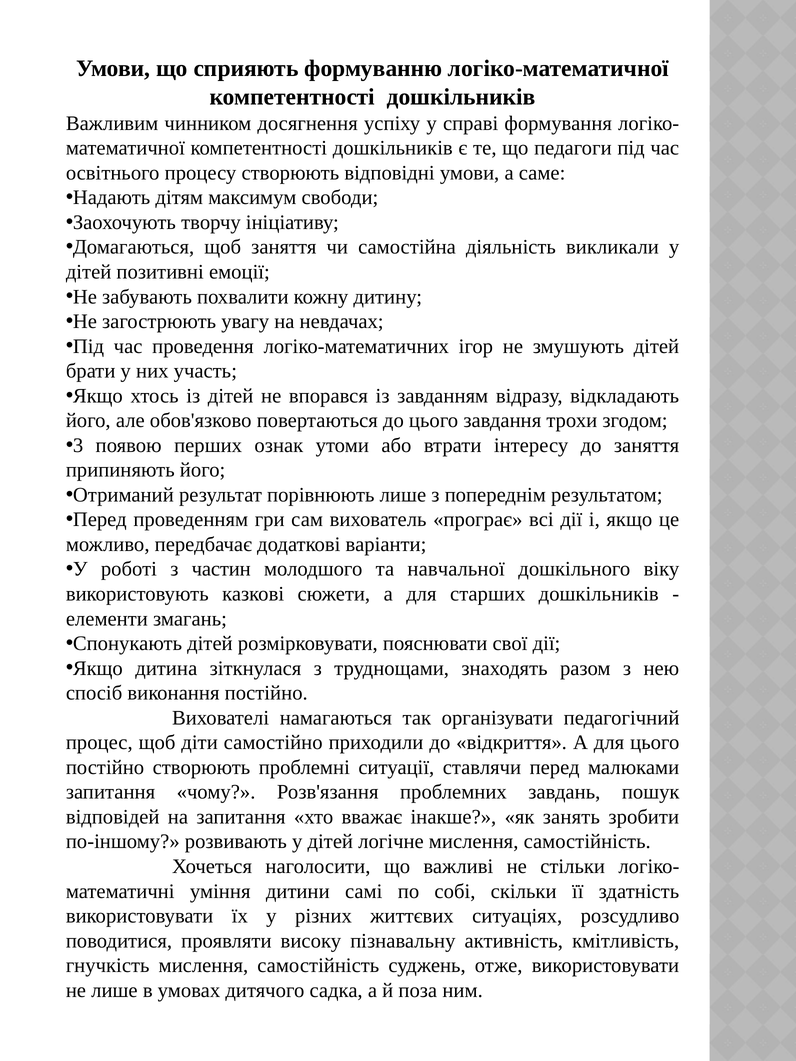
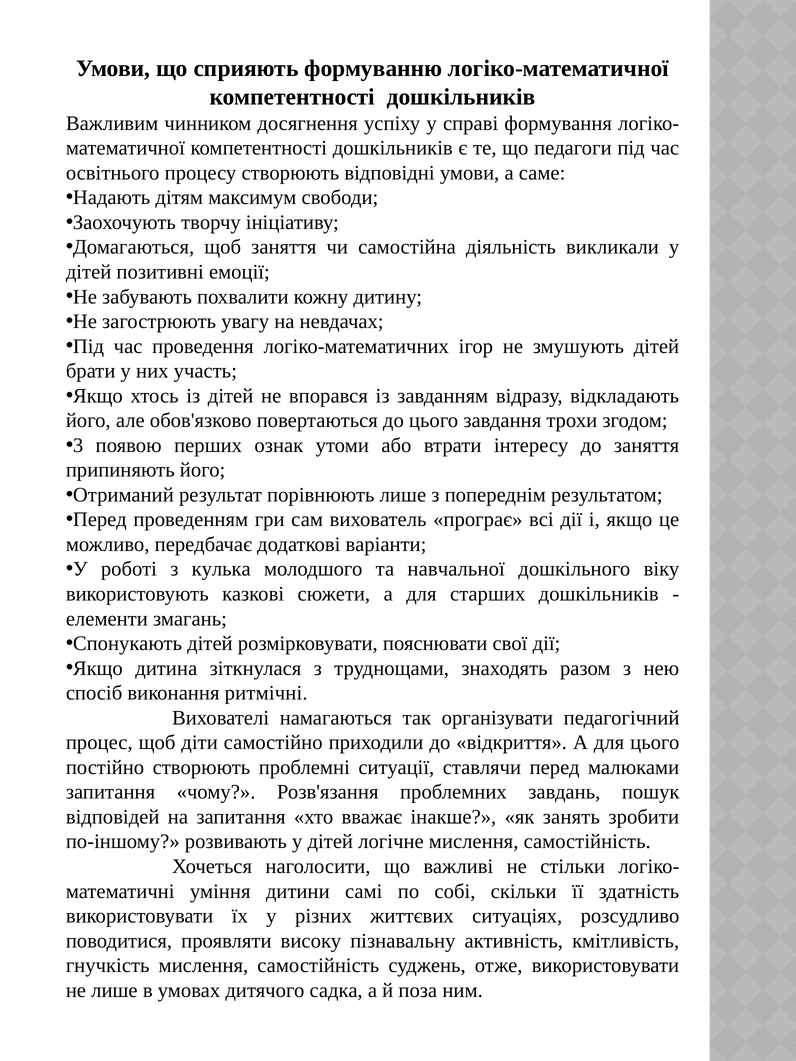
частин: частин -> кулька (221, 569)
виконання постійно: постійно -> ритмічні (266, 693)
